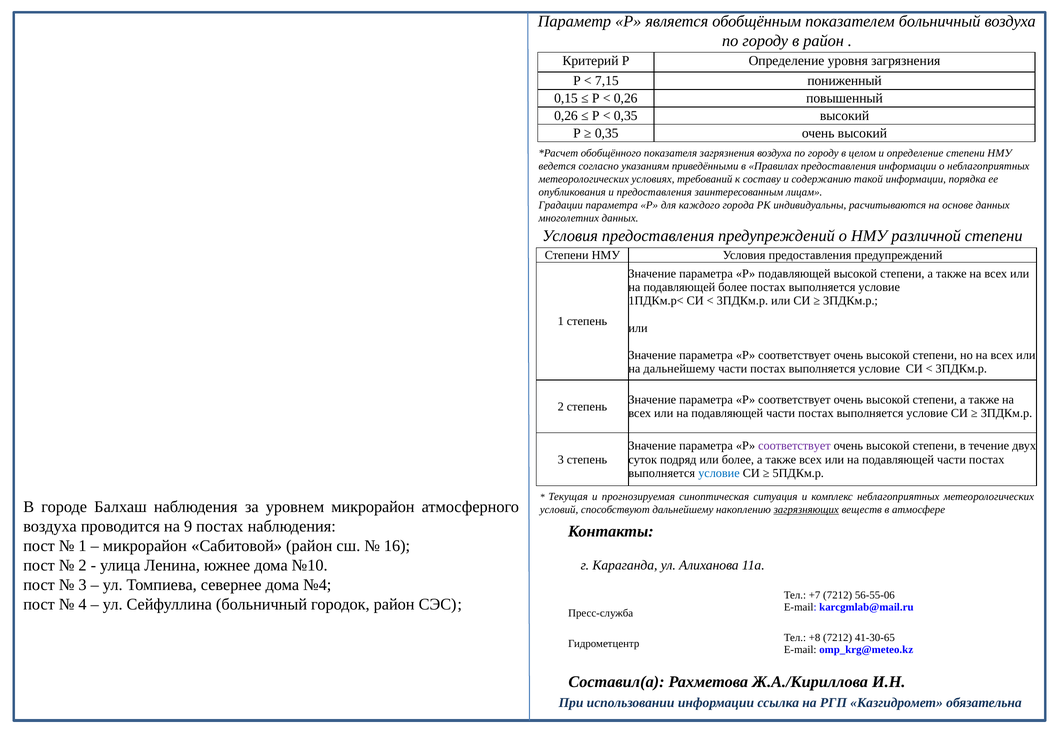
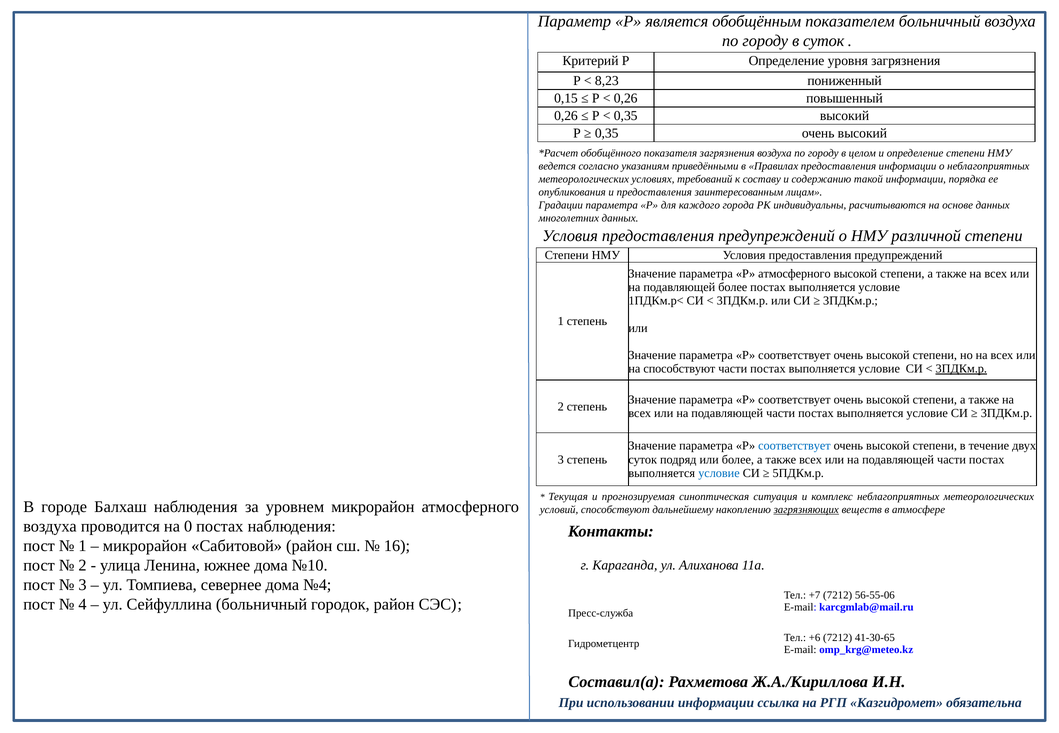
в район: район -> суток (824, 41)
7,15: 7,15 -> 8,23 (607, 81)
Р подавляющей: подавляющей -> атмосферного (794, 274)
на дальнейшему: дальнейшему -> способствуют (679, 369)
3ПДКм.р underline: none -> present (961, 369)
соответствует colour: purple -> blue (794, 446)
9: 9 -> 0 (188, 526)
+8: +8 -> +6 (815, 638)
